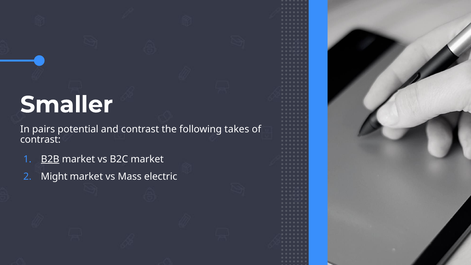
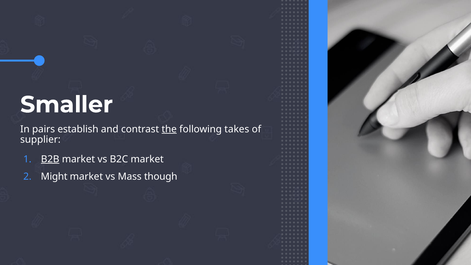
potential: potential -> establish (78, 129)
the underline: none -> present (169, 129)
contrast: contrast -> supplier (40, 140)
electric: electric -> though (161, 177)
